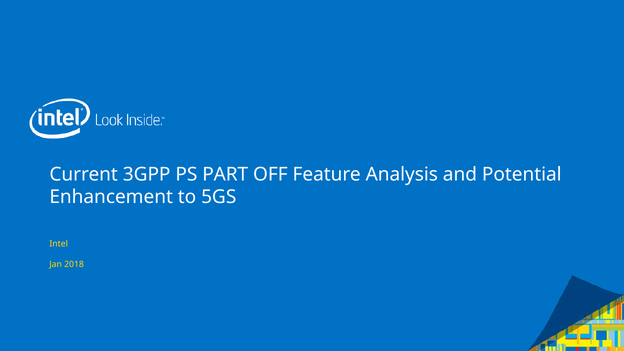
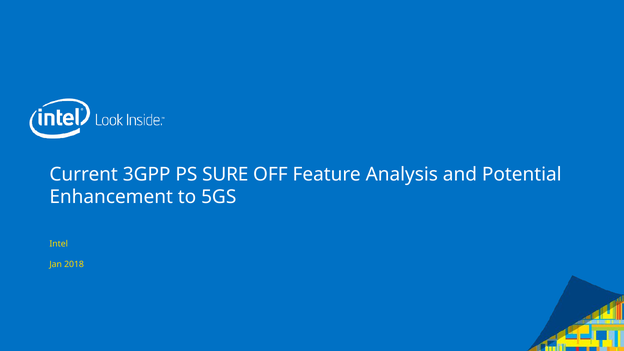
PART: PART -> SURE (225, 174)
